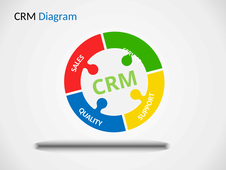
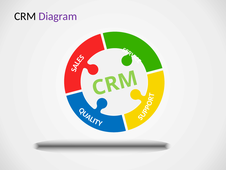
Diagram colour: blue -> purple (58, 16)
